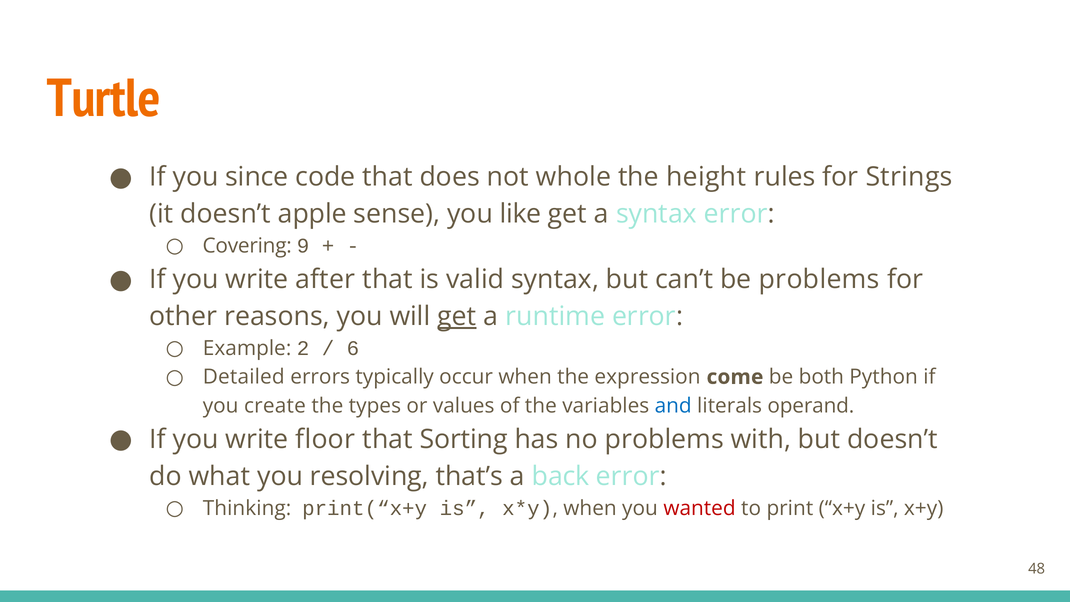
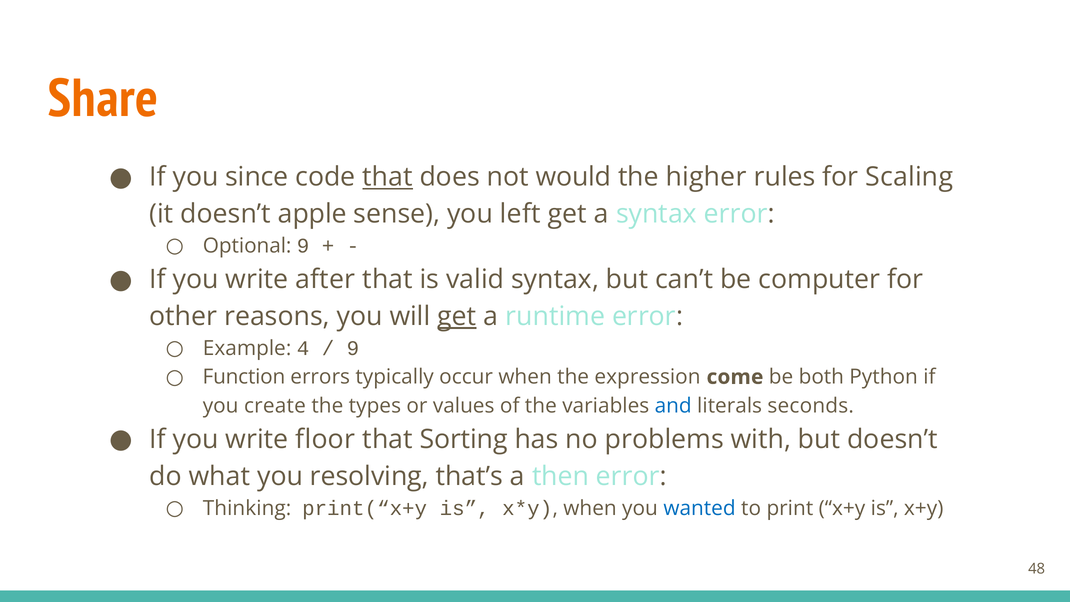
Turtle: Turtle -> Share (103, 99)
that underline: none -> present (388, 177)
whole: whole -> would (574, 177)
height: height -> higher (706, 177)
Strings: Strings -> Scaling (909, 177)
like: like -> left (520, 214)
Covering: Covering -> Optional (247, 246)
be problems: problems -> computer (819, 280)
2: 2 -> 4 (303, 348)
6: 6 -> 9 (353, 348)
Detailed: Detailed -> Function (244, 377)
operand: operand -> seconds (811, 406)
back: back -> then (561, 476)
wanted colour: red -> blue (700, 508)
